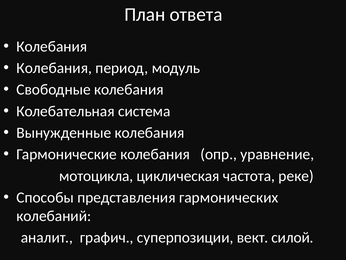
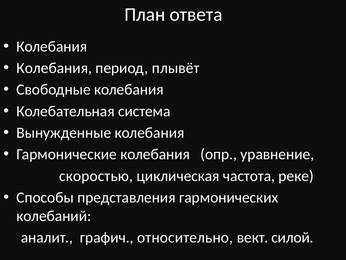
модуль: модуль -> плывёт (176, 68)
мотоцикла: мотоцикла -> скоростью (96, 176)
суперпозиции: суперпозиции -> относительно (185, 237)
